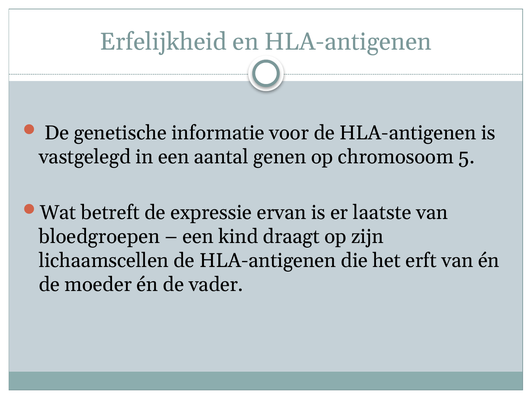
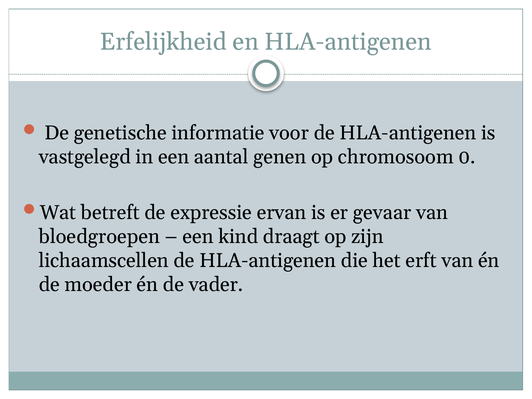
5: 5 -> 0 (467, 157)
laatste: laatste -> gevaar (382, 213)
